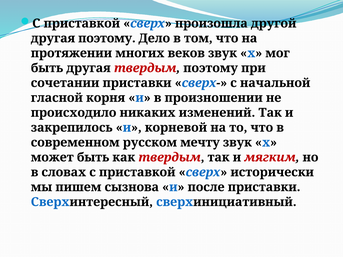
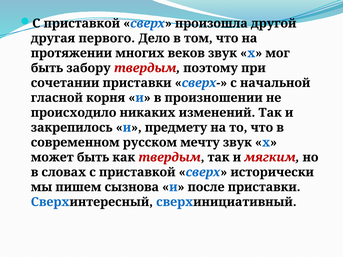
другая поэтому: поэтому -> первого (107, 38)
быть другая: другая -> забору (88, 68)
корневой: корневой -> предмету (176, 128)
